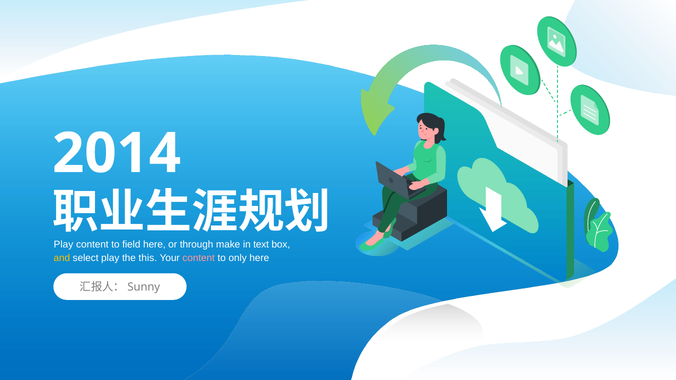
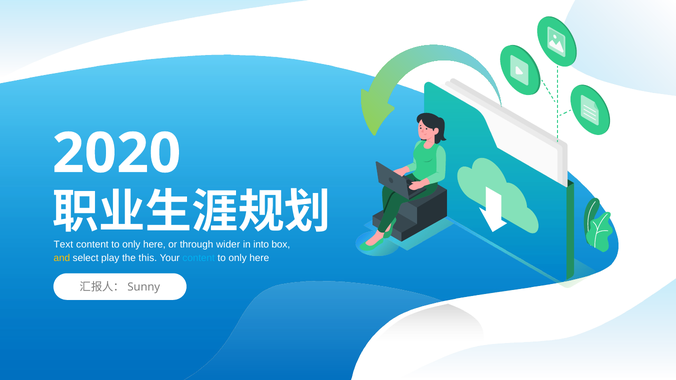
2014: 2014 -> 2020 (117, 154)
Play: Play -> Text (63, 245)
field: field -> only (131, 245)
make: make -> wider (228, 245)
text: text -> into (261, 245)
content colour: pink -> light blue (199, 258)
